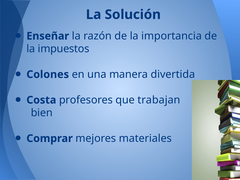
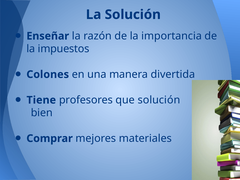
Costa: Costa -> Tiene (41, 100)
que trabajan: trabajan -> solución (159, 100)
